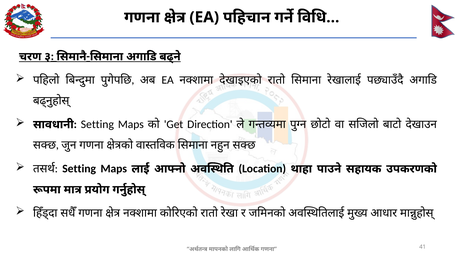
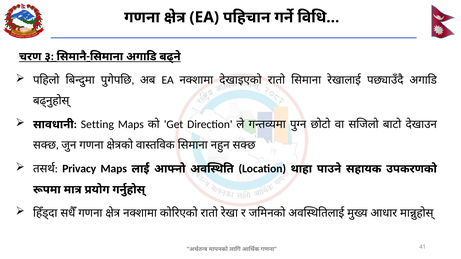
Setting: Setting -> Privacy (79, 169)
